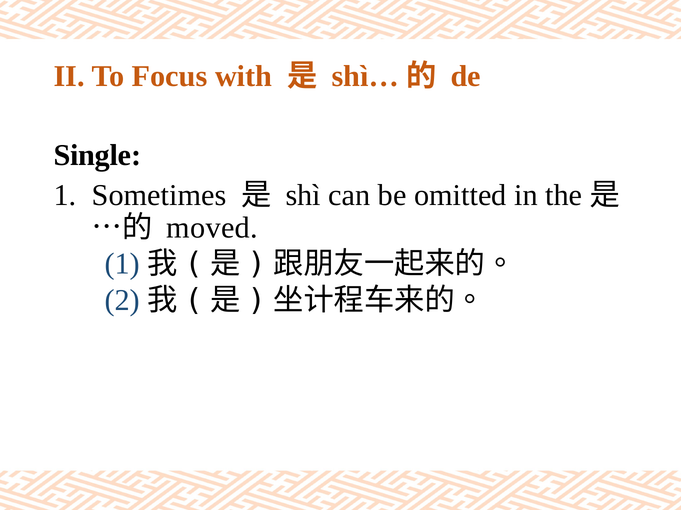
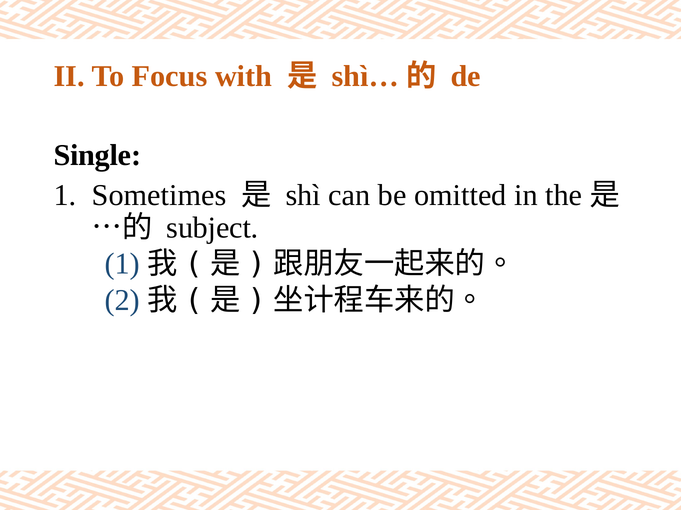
moved: moved -> subject (212, 228)
